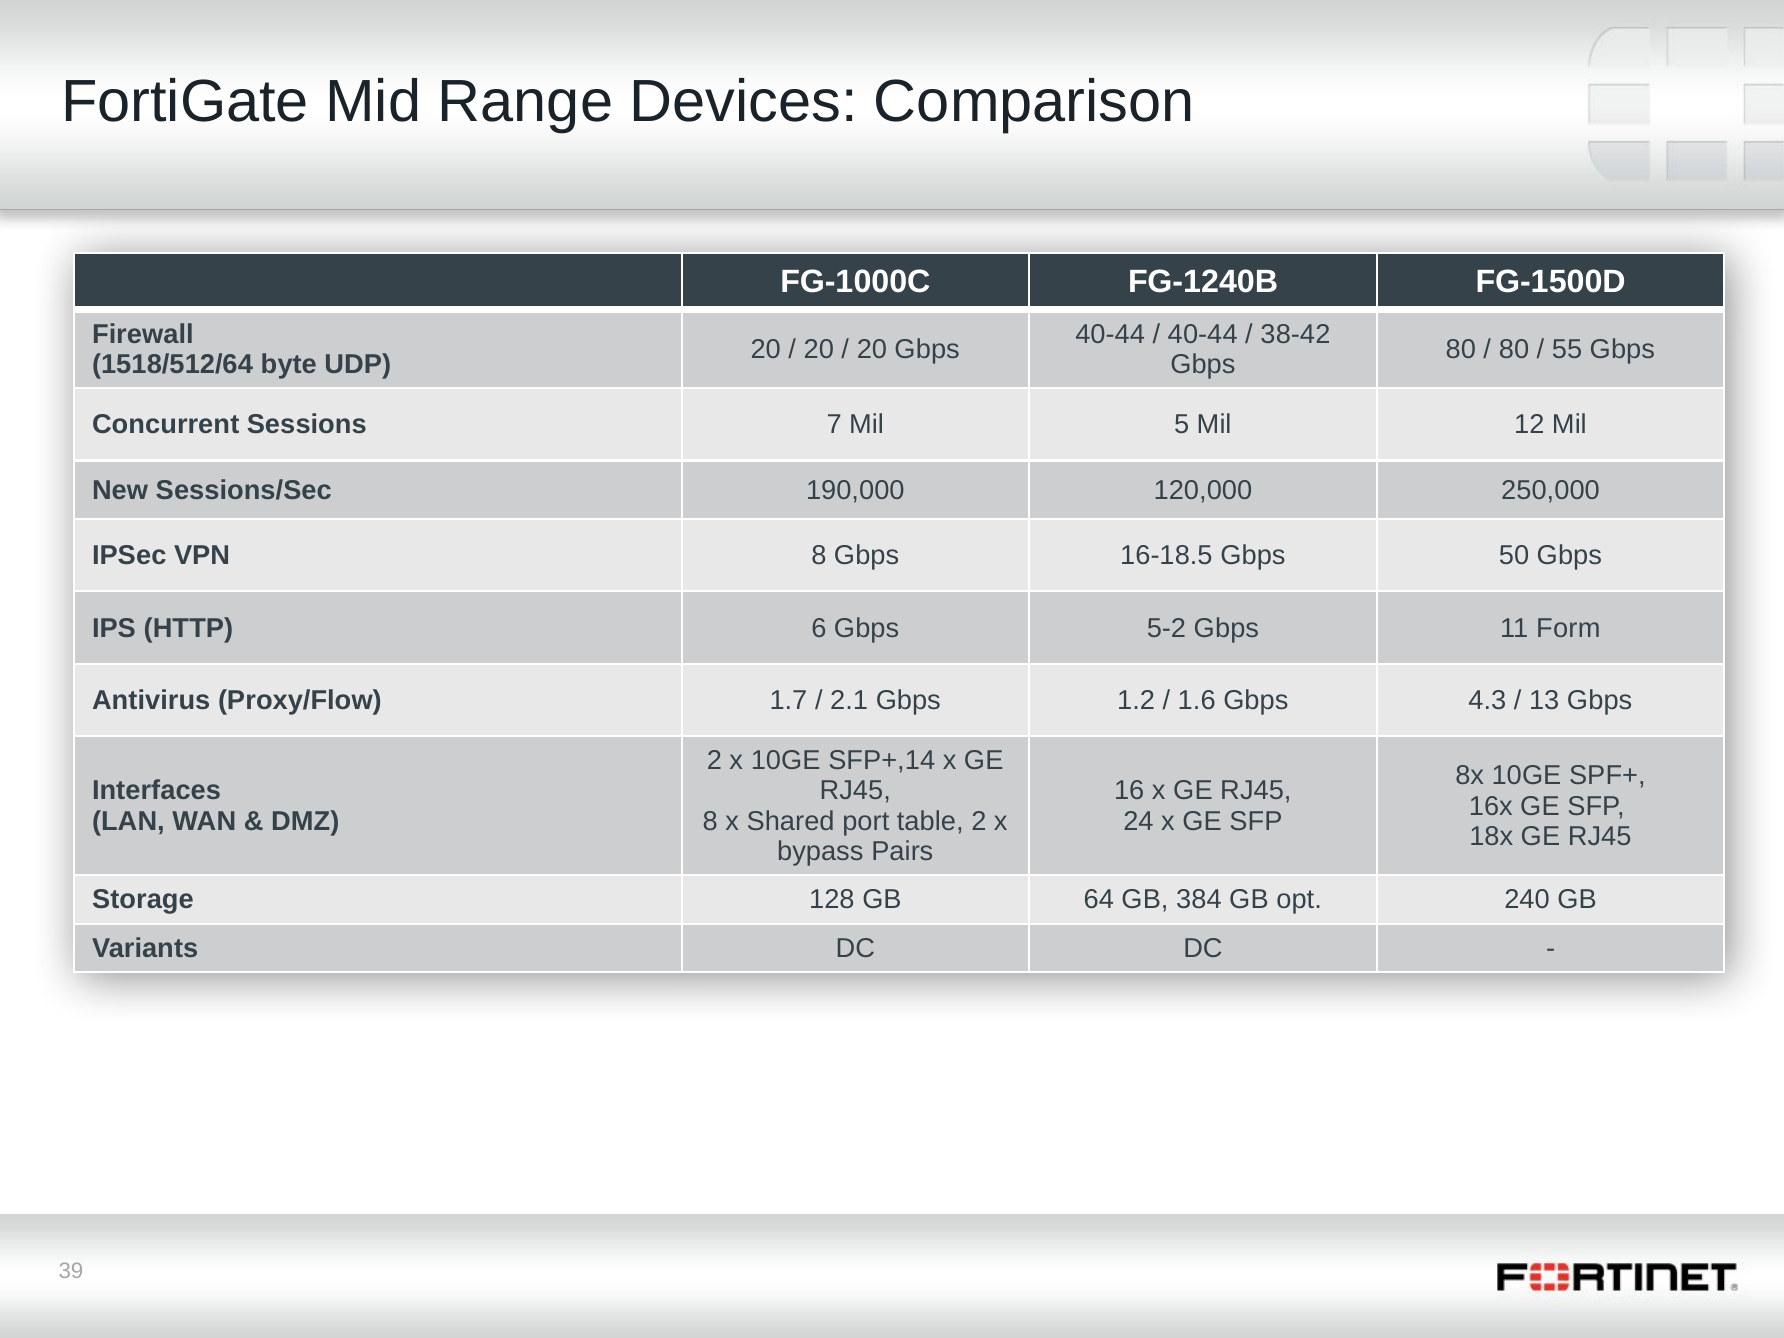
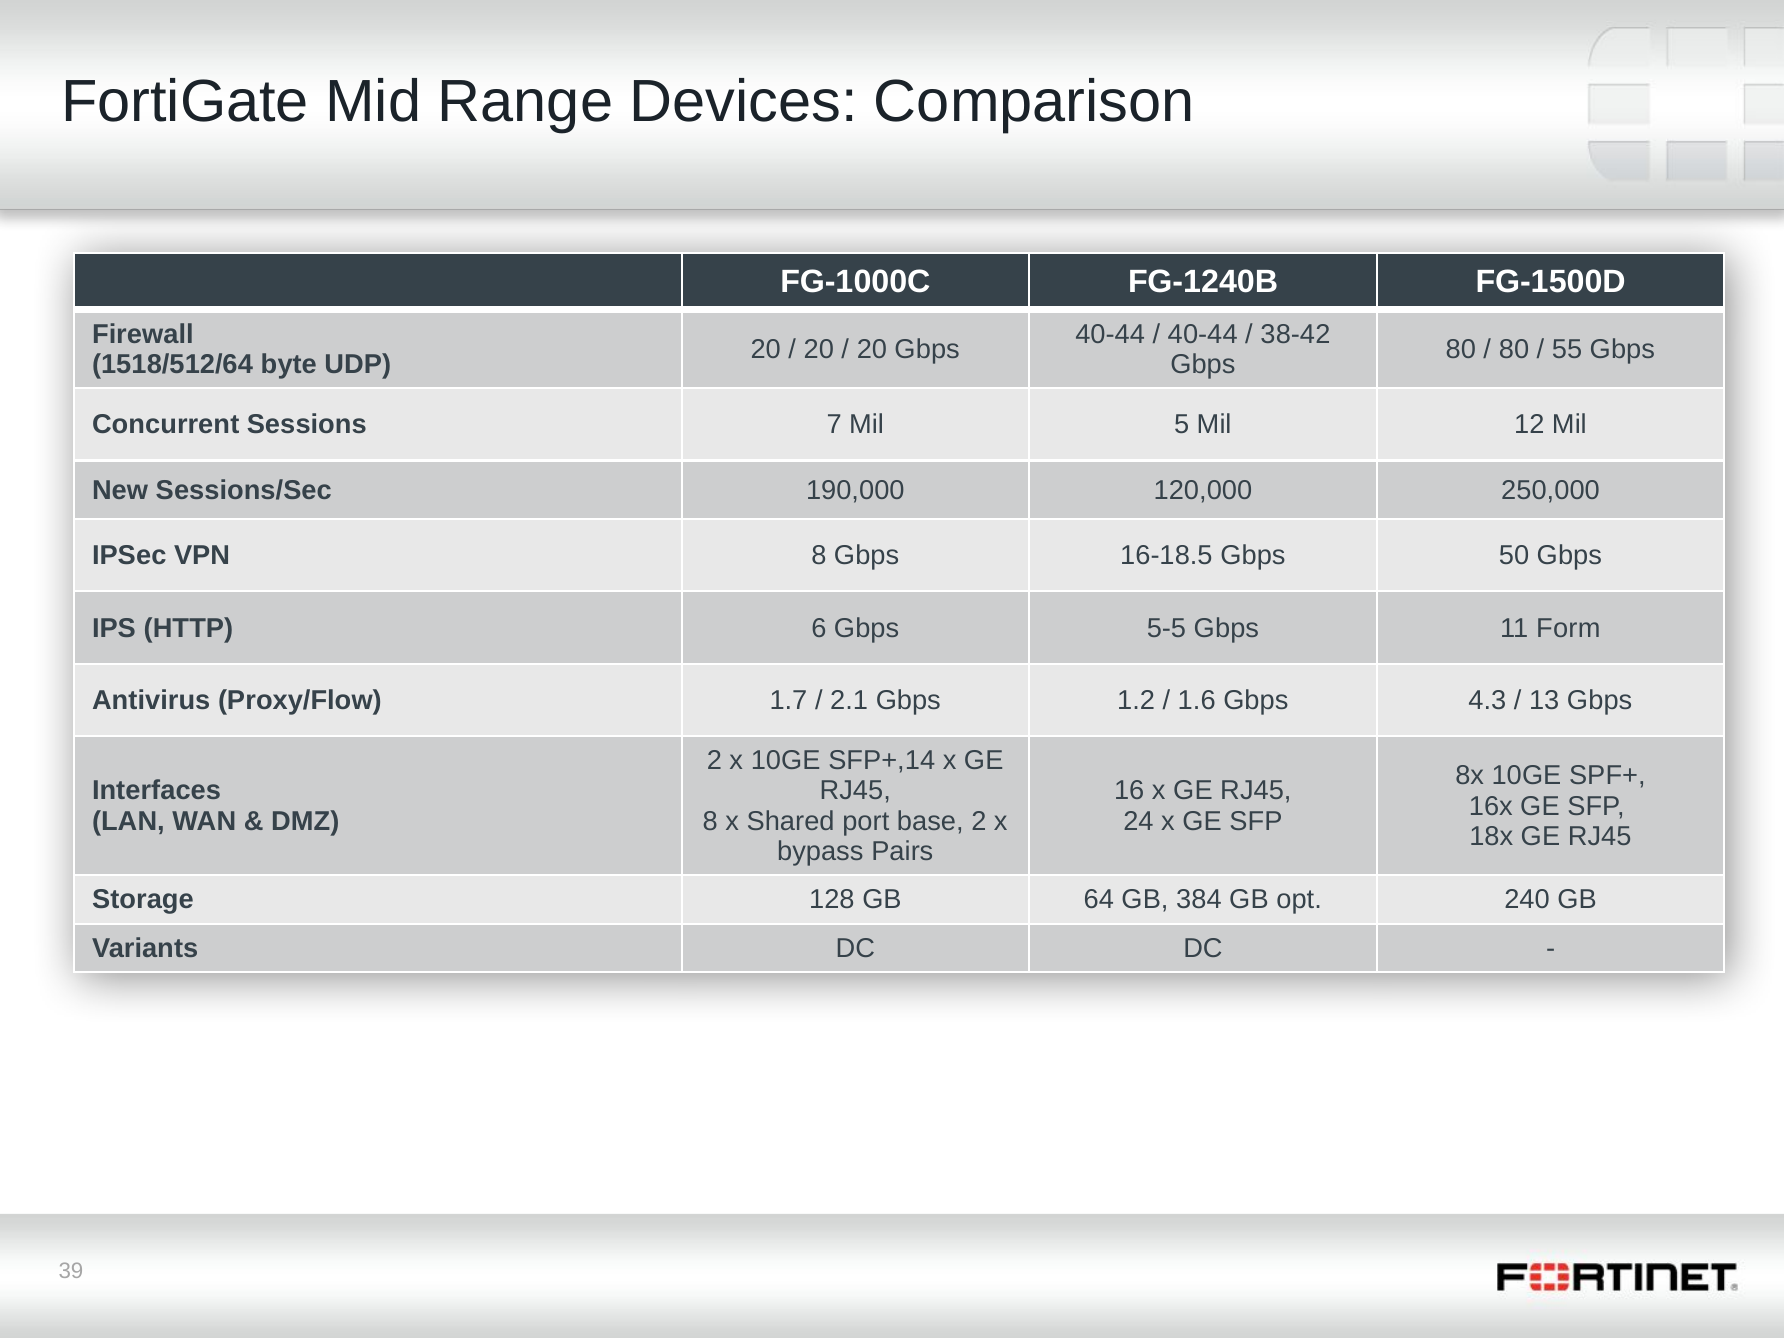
5-2: 5-2 -> 5-5 (1166, 628)
table: table -> base (930, 821)
